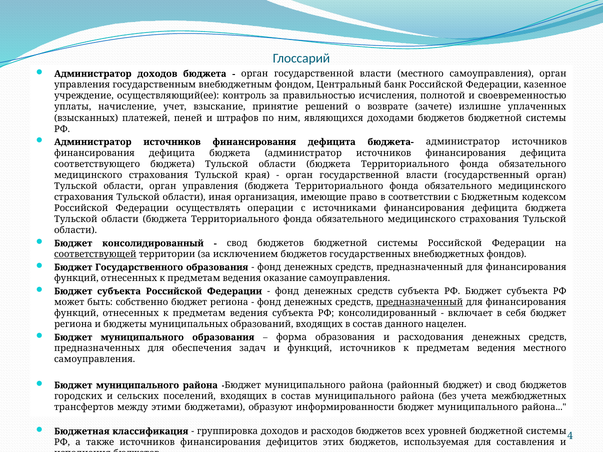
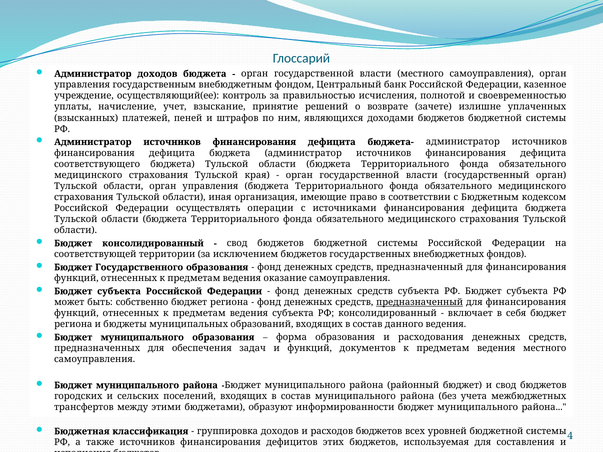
соответствующей underline: present -> none (95, 255)
данного нацелен: нацелен -> ведения (446, 325)
функций источников: источников -> документов (368, 349)
